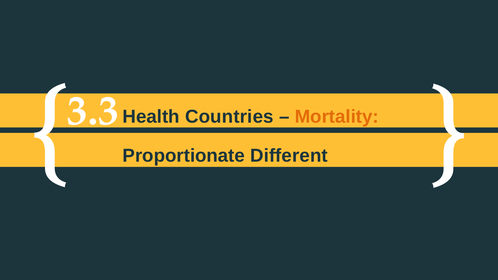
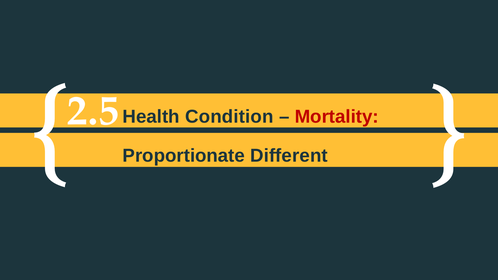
3.3: 3.3 -> 2.5 (93, 111)
Countries: Countries -> Condition (229, 117)
Mortality colour: orange -> red (337, 117)
